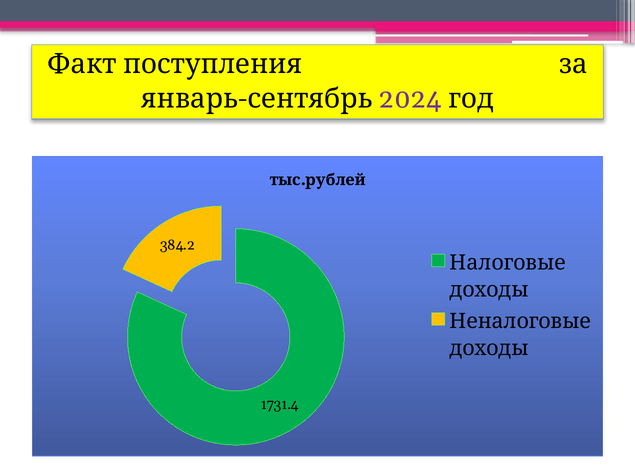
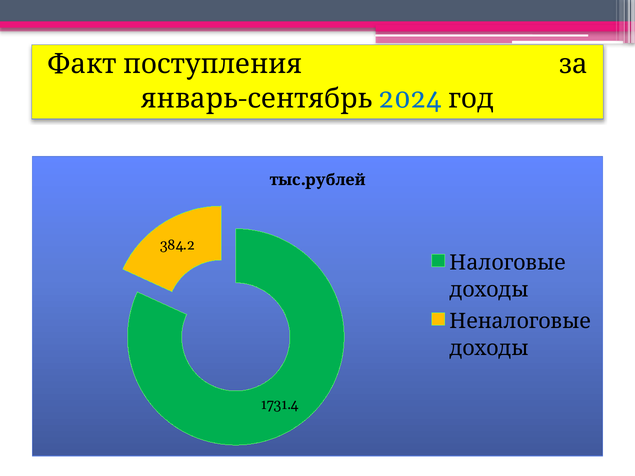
2024 colour: purple -> blue (410, 99)
